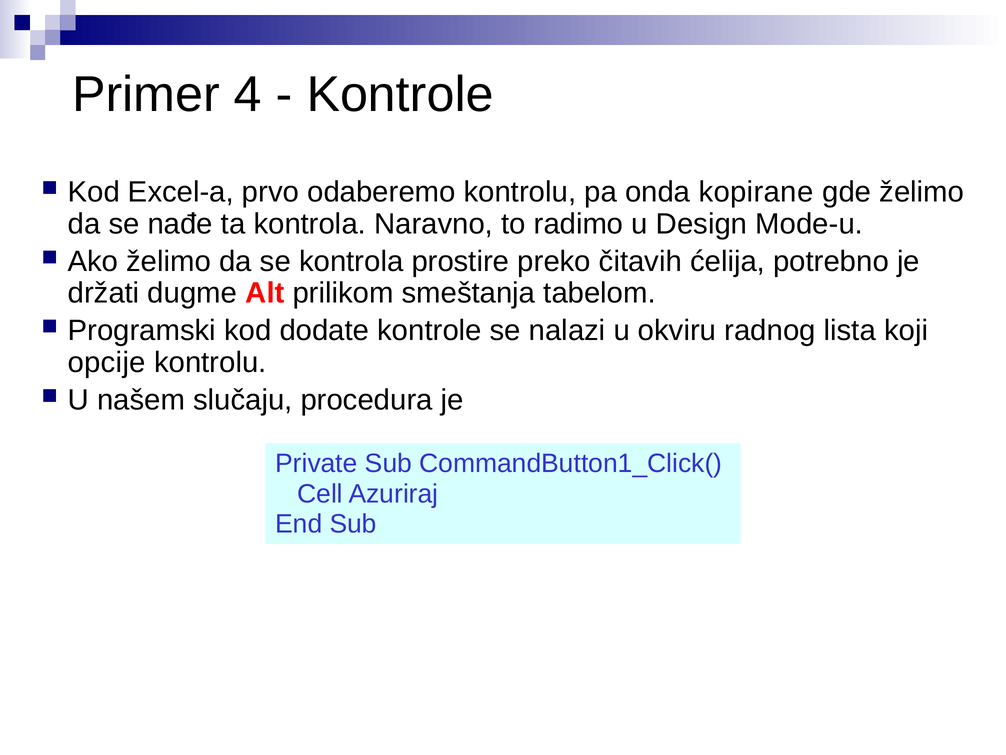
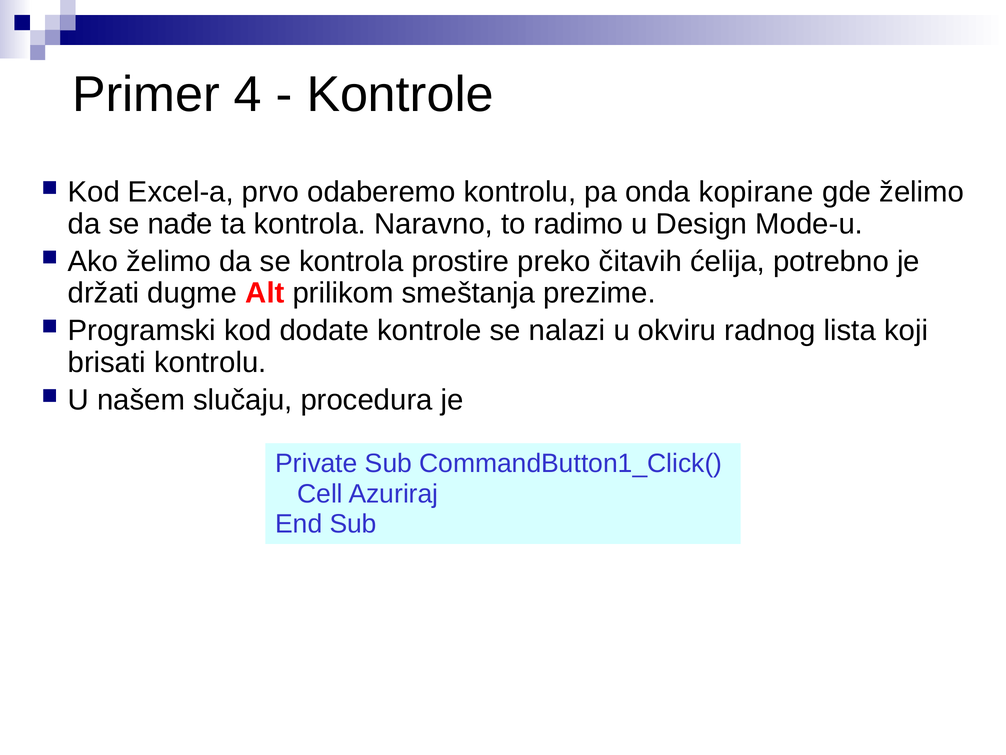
tabelom: tabelom -> prezime (600, 293)
opcije: opcije -> brisati (107, 362)
